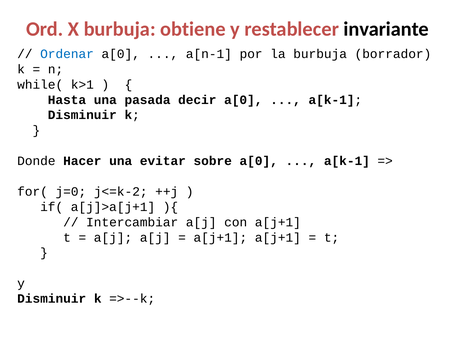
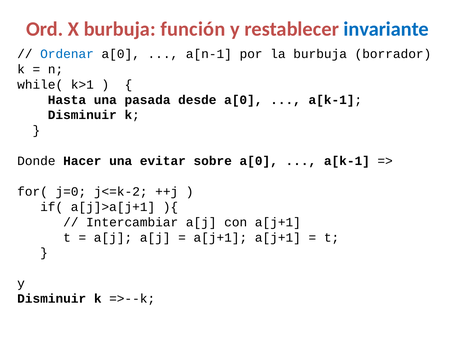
obtiene: obtiene -> función (193, 29)
invariante colour: black -> blue (386, 29)
decir: decir -> desde (197, 100)
